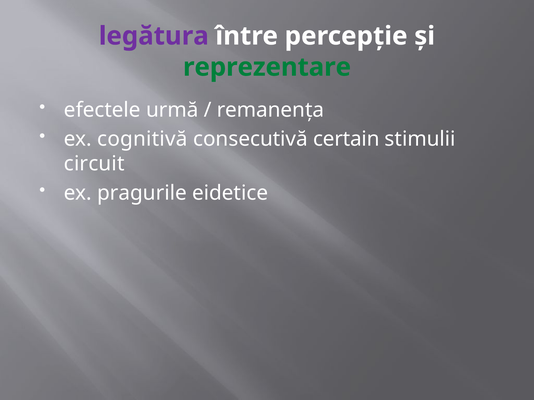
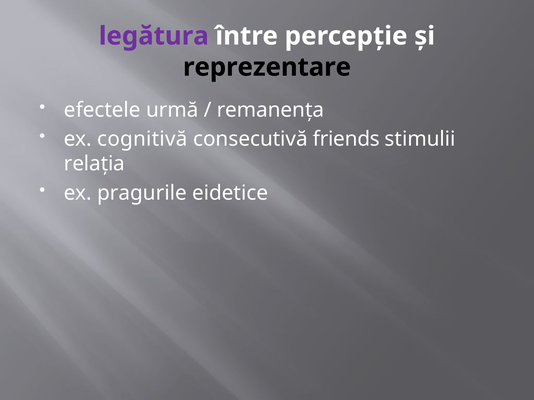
reprezentare colour: green -> black (267, 67)
certain: certain -> friends (346, 139)
circuit: circuit -> relaţia (94, 164)
